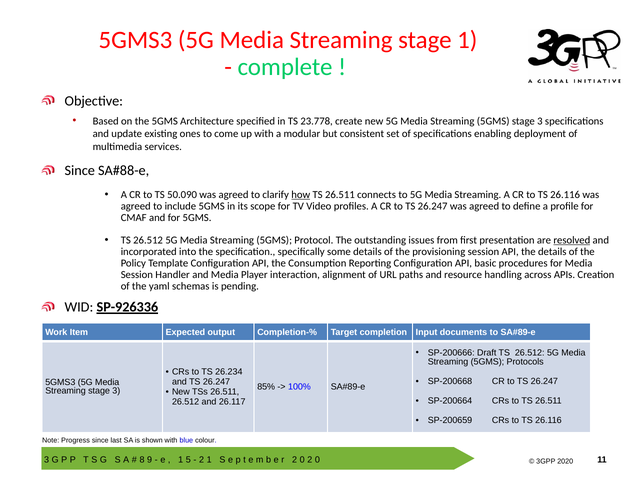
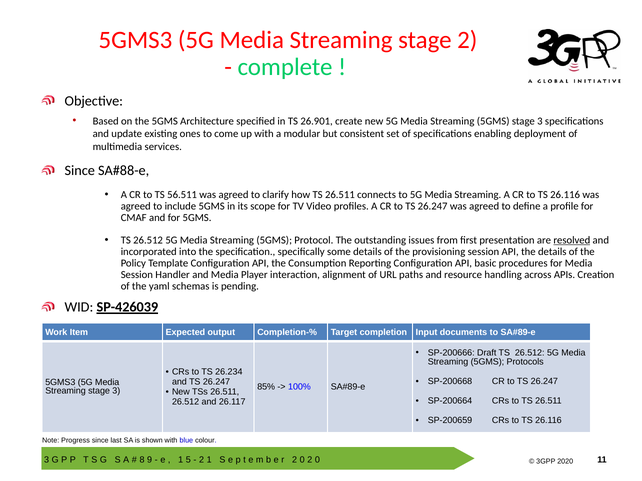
stage 1: 1 -> 2 (467, 40)
23.778: 23.778 -> 26.901 (317, 121)
50.090: 50.090 -> 56.511 (182, 195)
how underline: present -> none (301, 195)
SP-926336: SP-926336 -> SP-426039 (127, 307)
